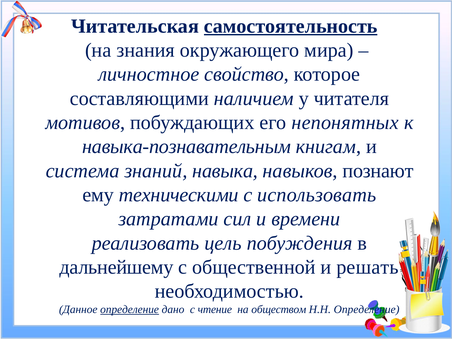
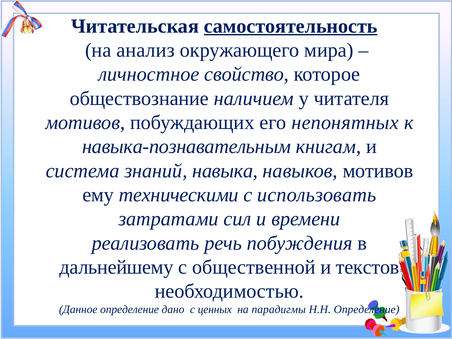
знания: знания -> анализ (146, 50)
составляющими: составляющими -> обществознание (139, 98)
навыков познают: познают -> мотивов (378, 171)
цель: цель -> речь (223, 243)
решать: решать -> текстов (368, 267)
определение underline: present -> none (130, 310)
чтение: чтение -> ценных (215, 310)
обществом: обществом -> парадигмы (279, 310)
